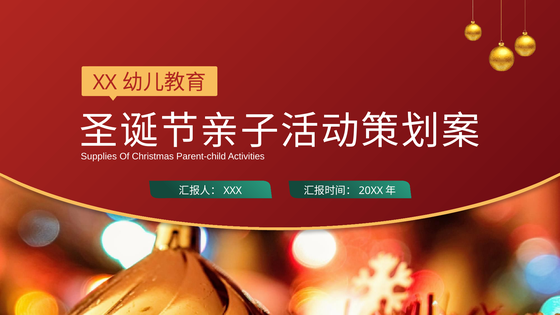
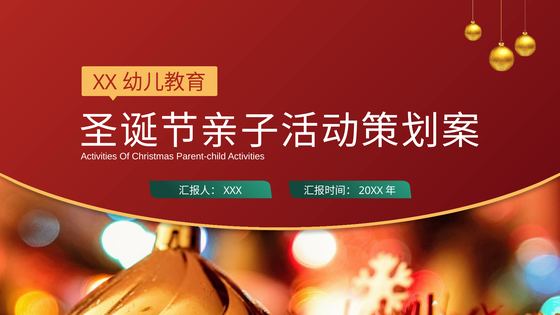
Supplies: Supplies -> Activities (99, 156)
